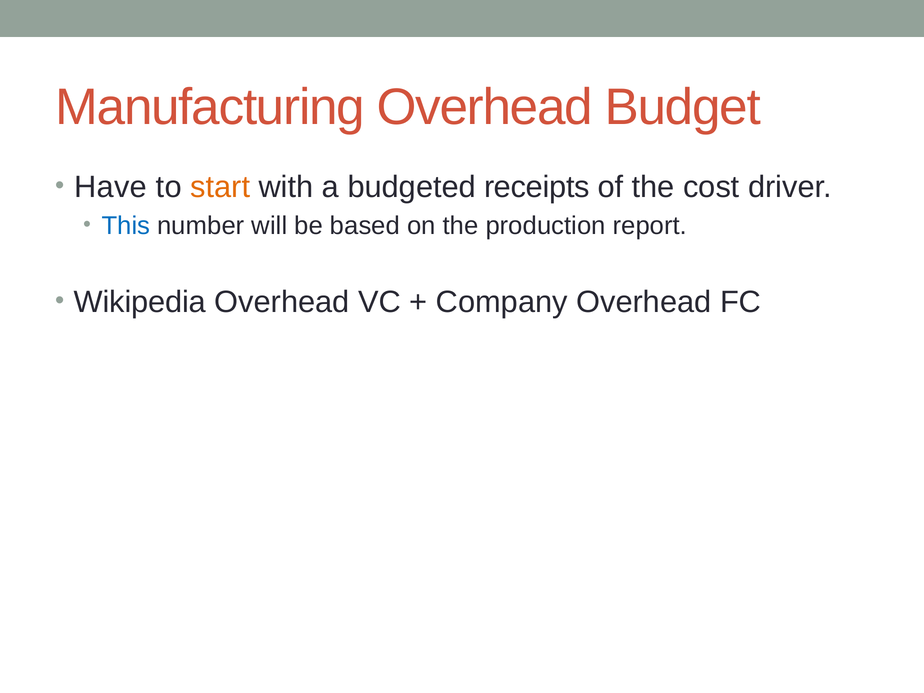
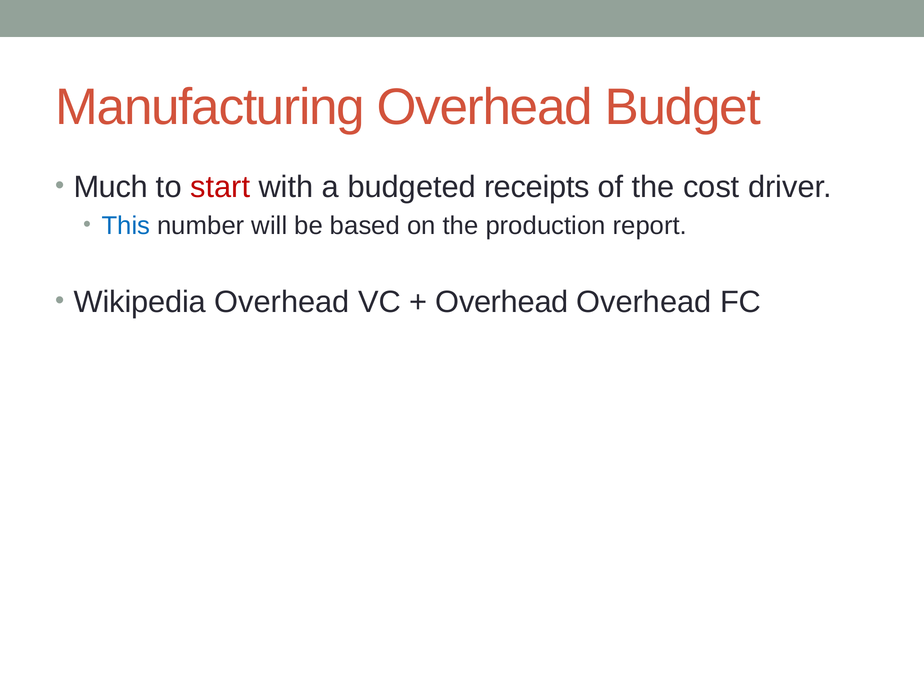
Have: Have -> Much (111, 187)
start colour: orange -> red (220, 187)
Company: Company -> Overhead (502, 302)
